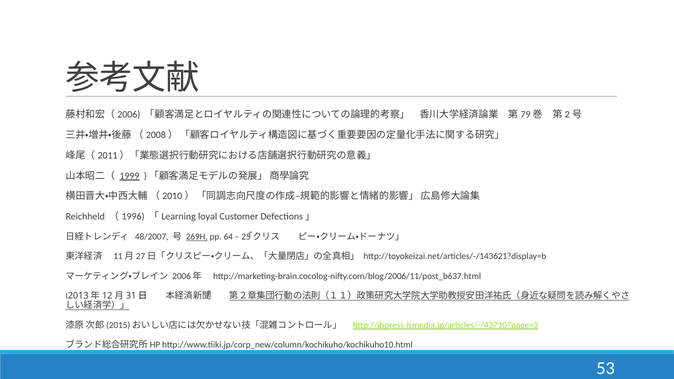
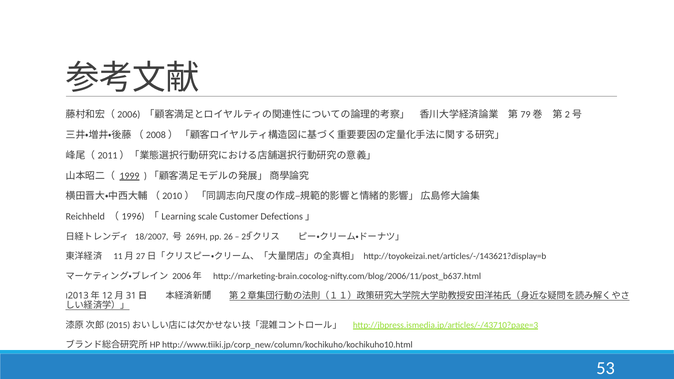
loyal: loyal -> scale (208, 217)
48/2007: 48/2007 -> 18/2007 (152, 237)
269H underline: present -> none (197, 237)
64: 64 -> 26 (228, 237)
